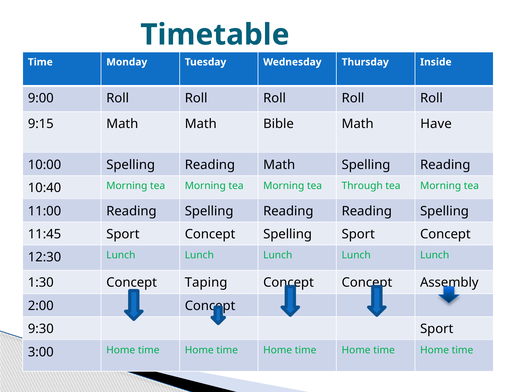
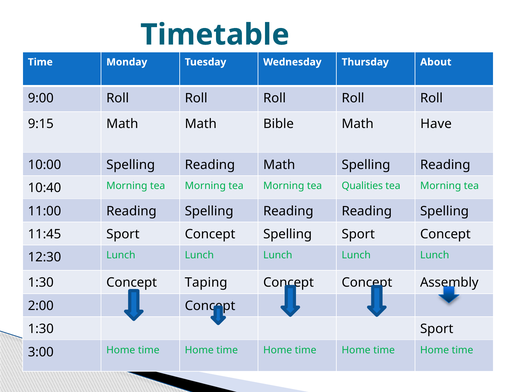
Inside: Inside -> About (436, 62)
Through: Through -> Qualities (362, 186)
9:30: 9:30 -> 1:30 (41, 329)
